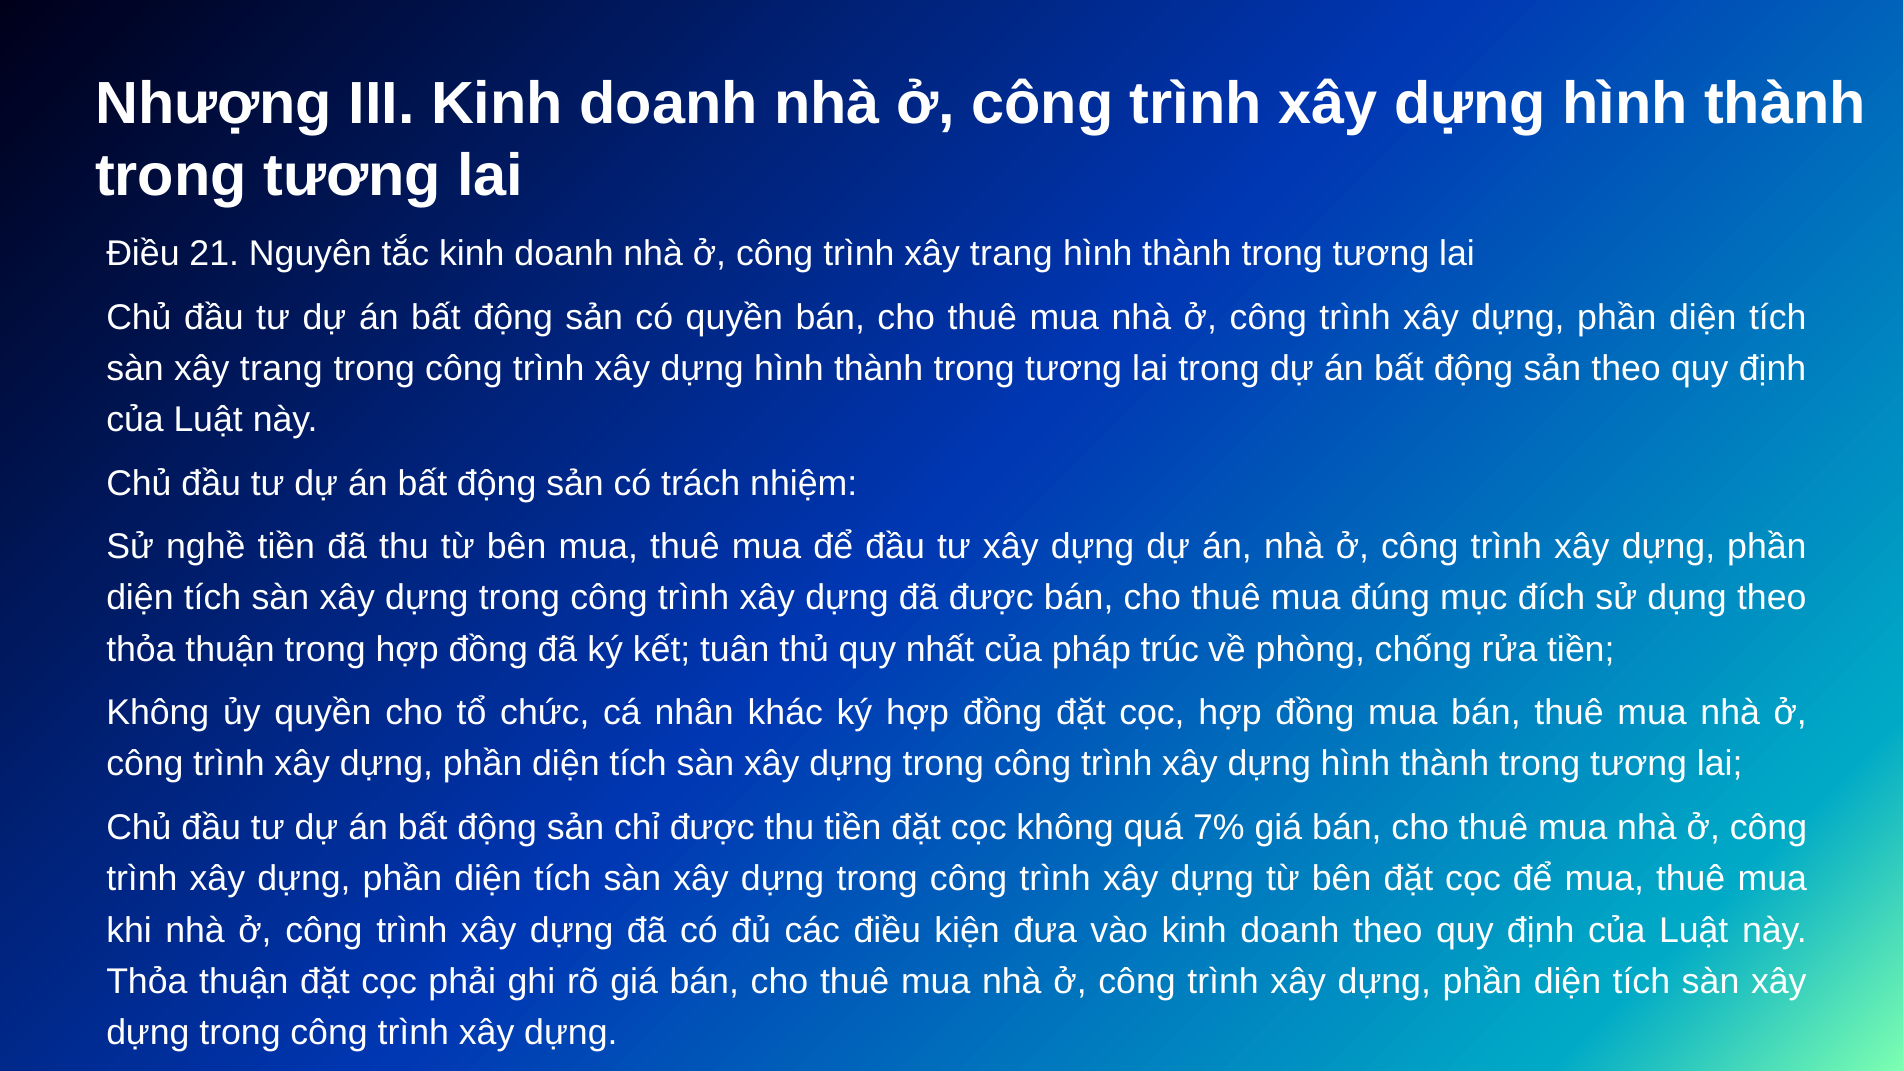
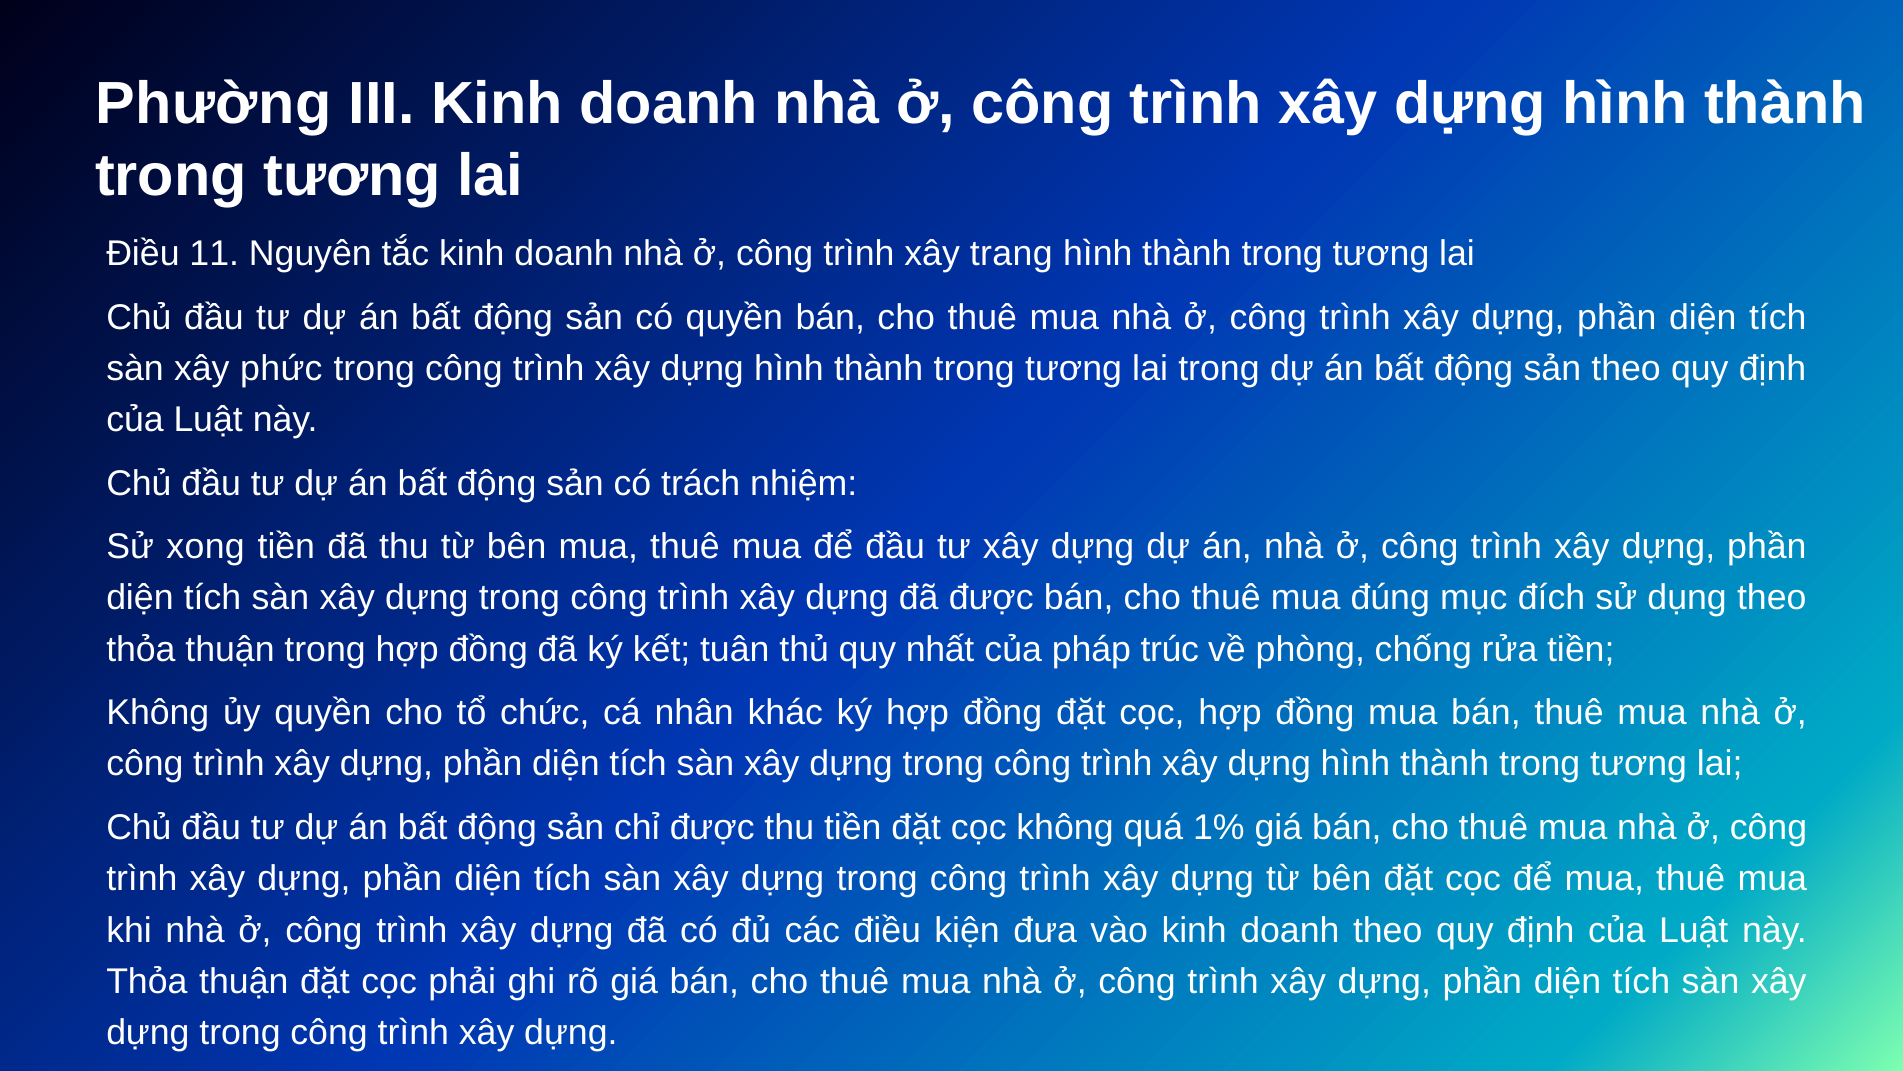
Nhượng: Nhượng -> Phường (213, 104)
21: 21 -> 11 (214, 254)
sàn xây trang: trang -> phức (281, 369)
nghề: nghề -> xong (206, 546)
7%: 7% -> 1% (1219, 827)
